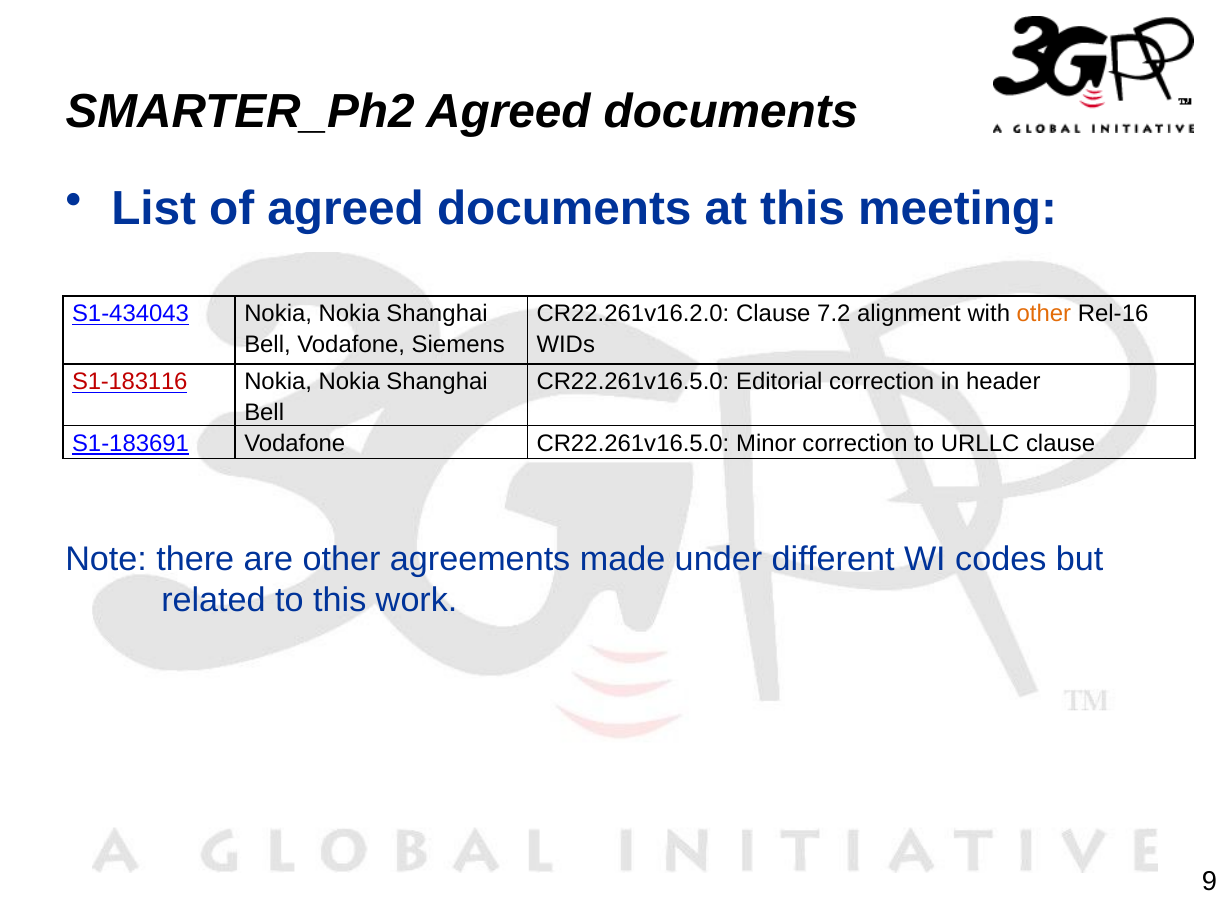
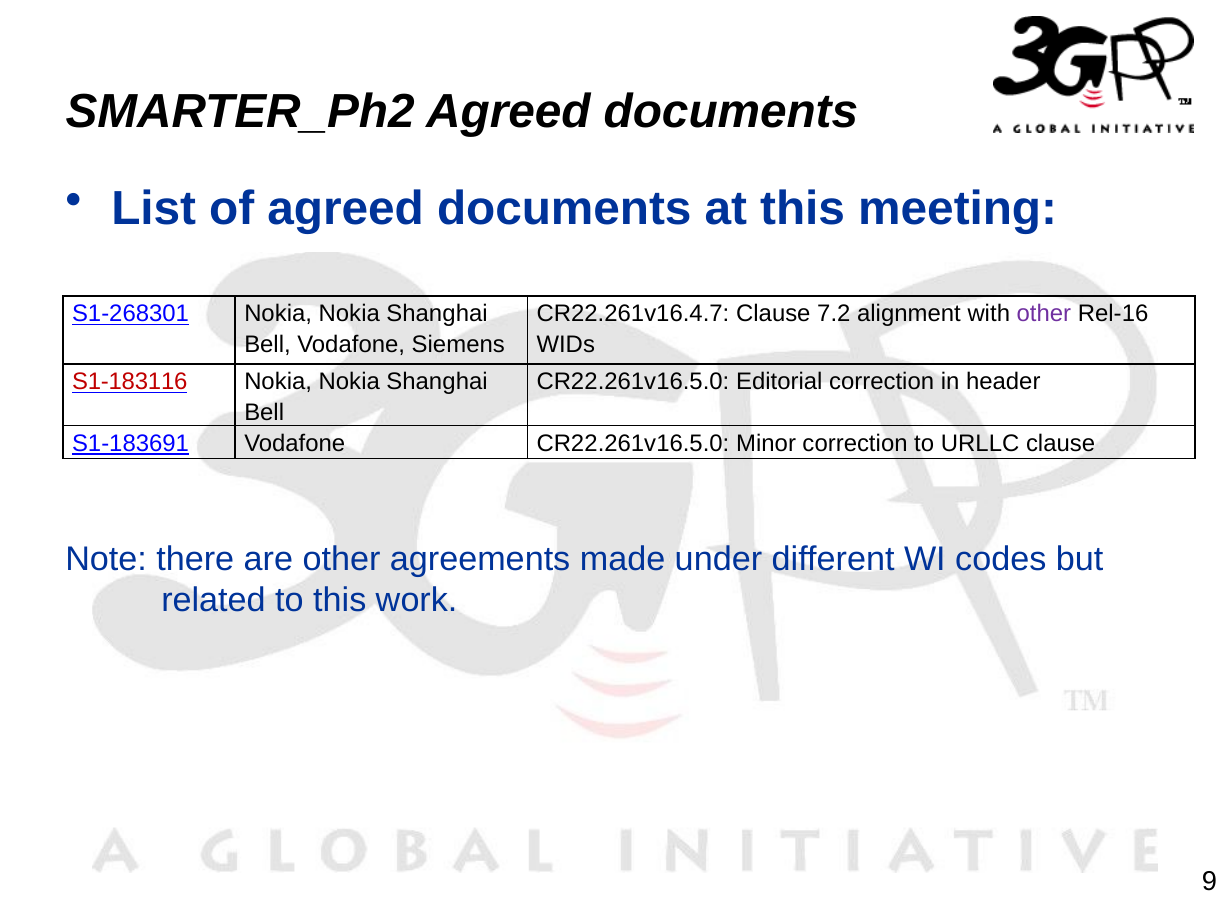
S1-434043: S1-434043 -> S1-268301 (131, 314)
CR22.261v16.2.0: CR22.261v16.2.0 -> CR22.261v16.4.7 (633, 314)
other colour: orange -> purple (1044, 314)
